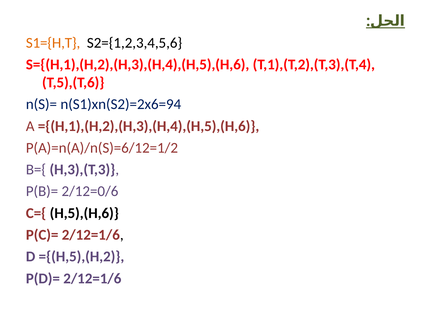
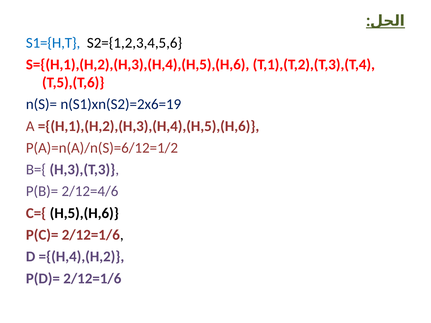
S1={H,T colour: orange -> blue (53, 43)
n(S1)xn(S2)=2x6=94: n(S1)xn(S2)=2x6=94 -> n(S1)xn(S2)=2x6=19 (121, 104)
2/12=0/6: 2/12=0/6 -> 2/12=4/6 (90, 192)
={(H,5),(H,2: ={(H,5),(H,2 -> ={(H,4),(H,2 (81, 257)
